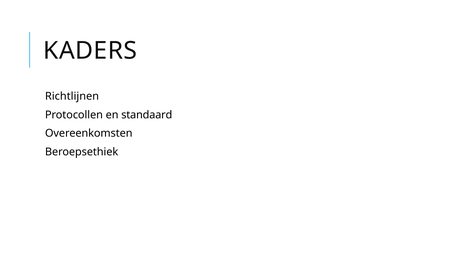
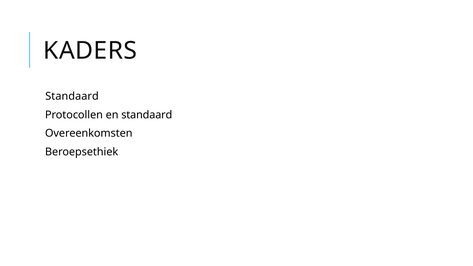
Richtlijnen: Richtlijnen -> Standaard (72, 96)
